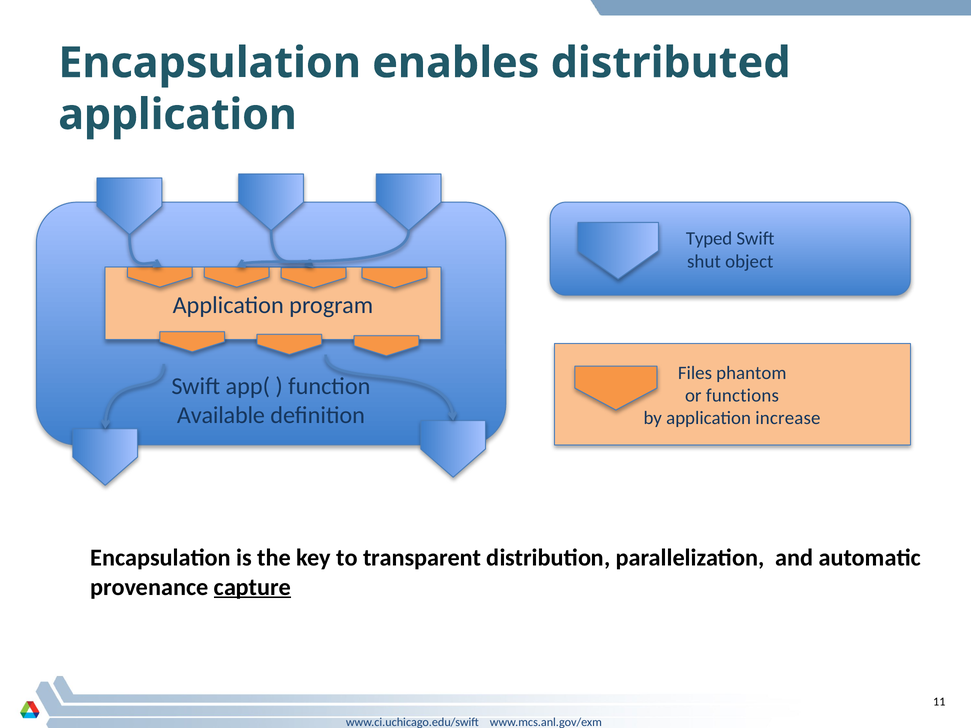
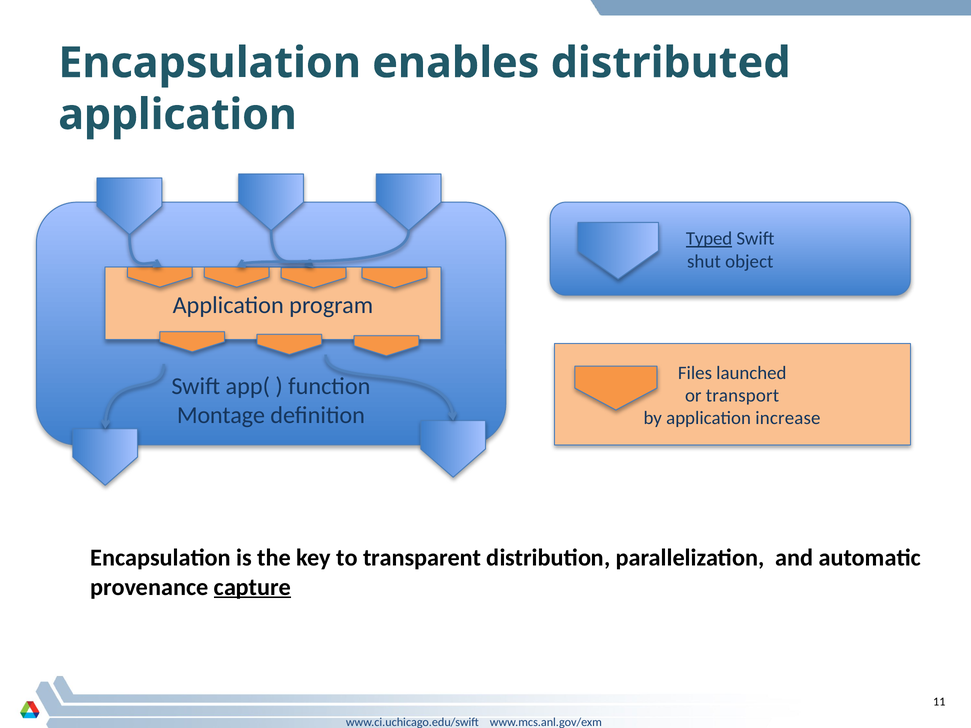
Typed underline: none -> present (709, 239)
phantom: phantom -> launched (751, 373)
functions: functions -> transport (742, 396)
Available: Available -> Montage (221, 416)
